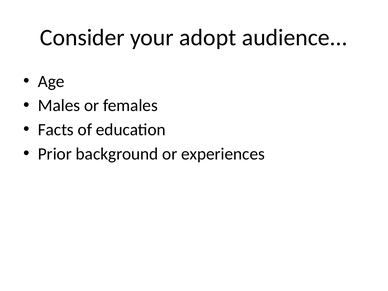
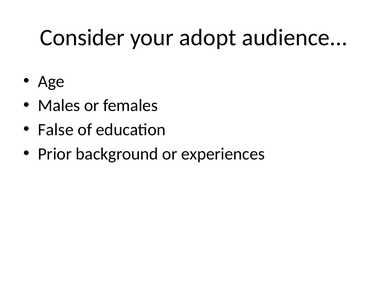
Facts: Facts -> False (56, 130)
